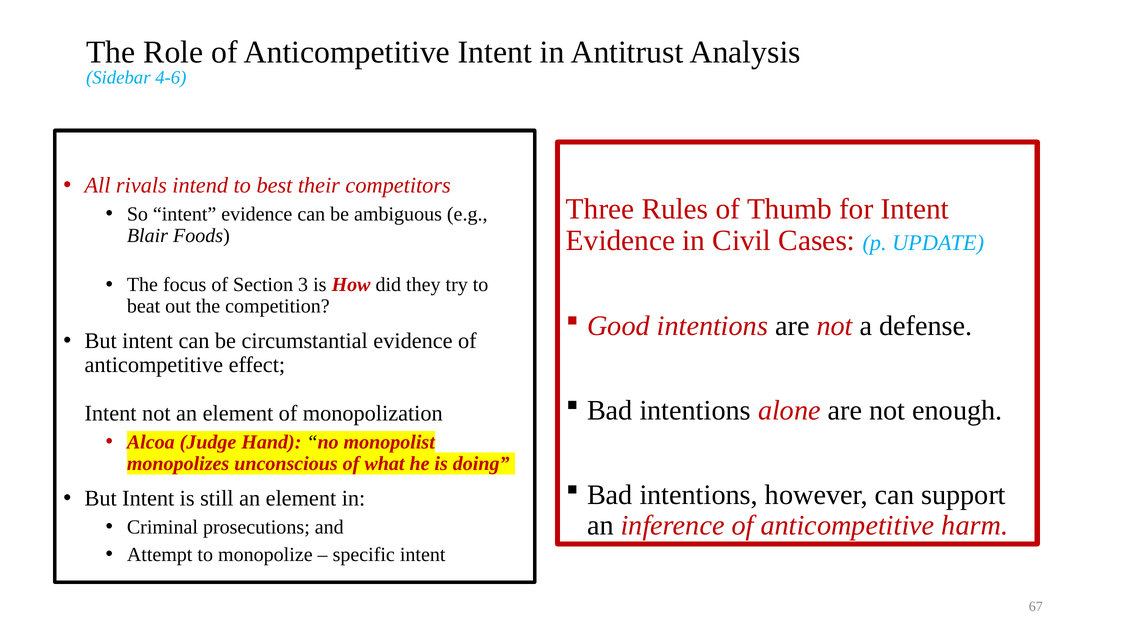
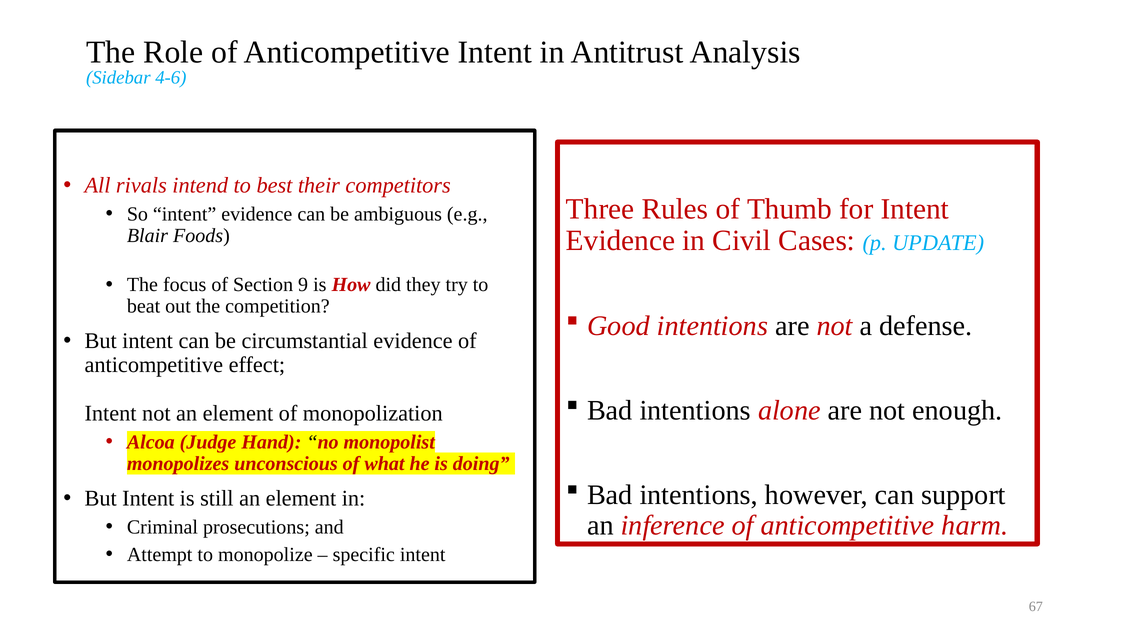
3: 3 -> 9 (303, 285)
